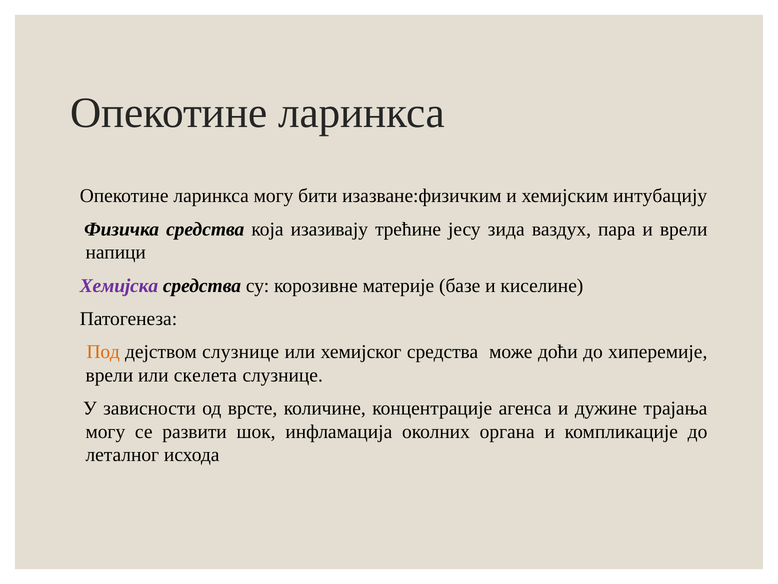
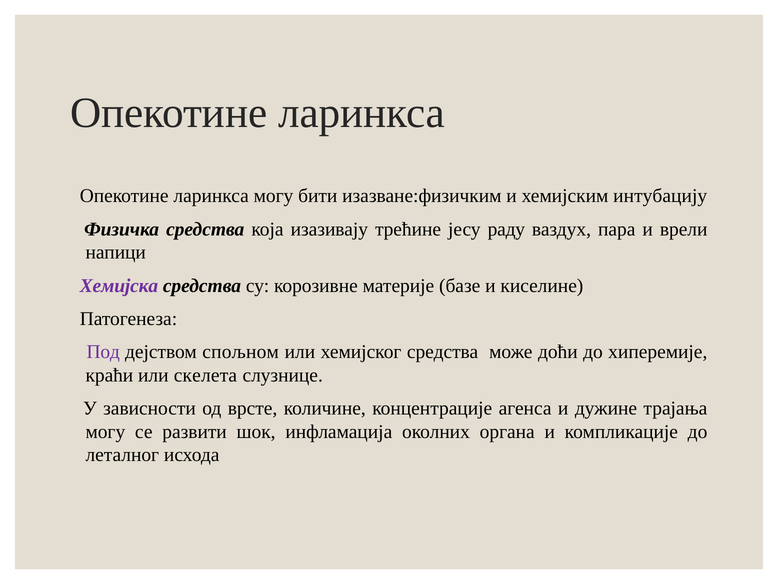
зида: зида -> раду (506, 229)
Под colour: orange -> purple (103, 352)
дејством слузнице: слузнице -> спољном (241, 352)
врели: врели -> краћи (109, 375)
